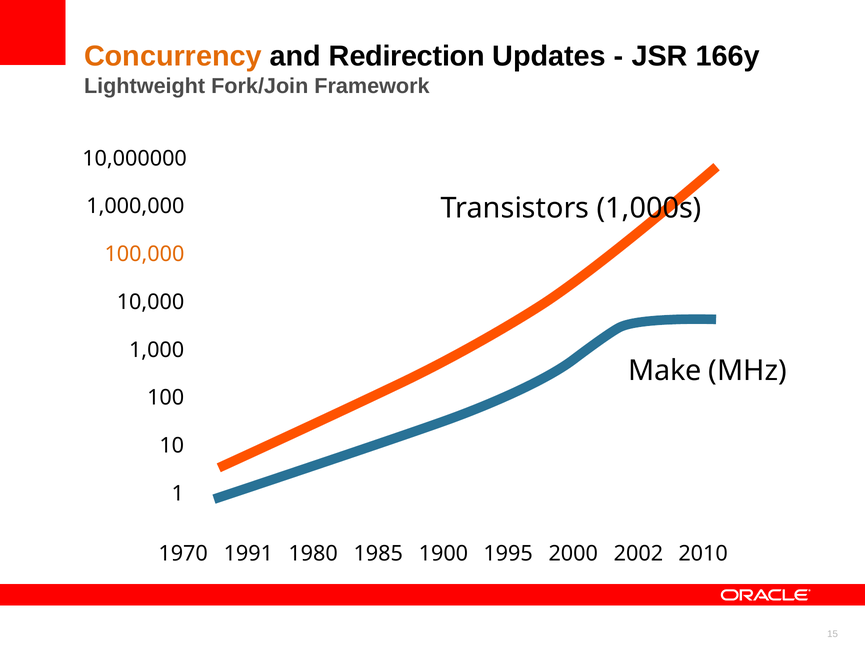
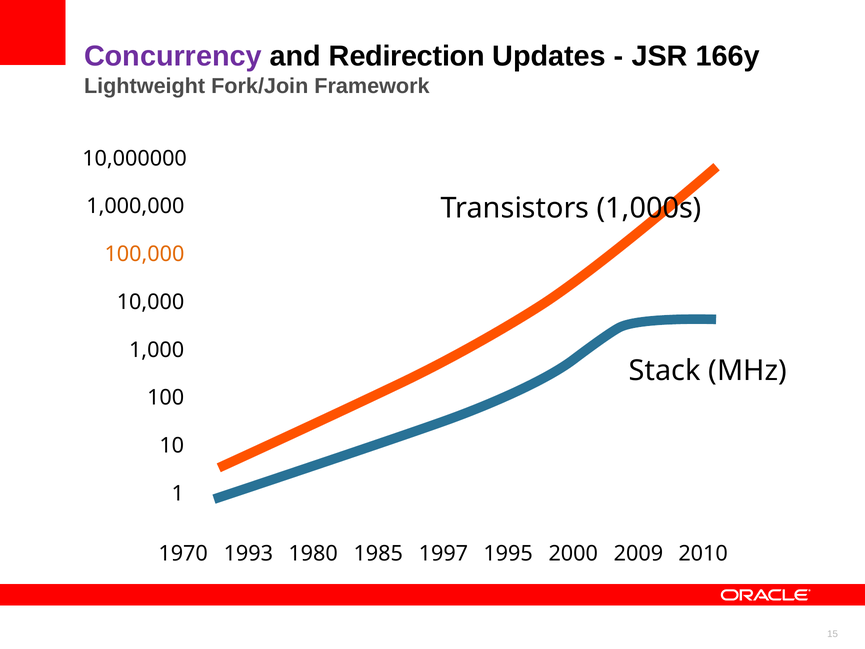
Concurrency colour: orange -> purple (173, 56)
Make: Make -> Stack (665, 371)
1991: 1991 -> 1993 (248, 553)
1900: 1900 -> 1997 (443, 553)
2002: 2002 -> 2009 (638, 553)
